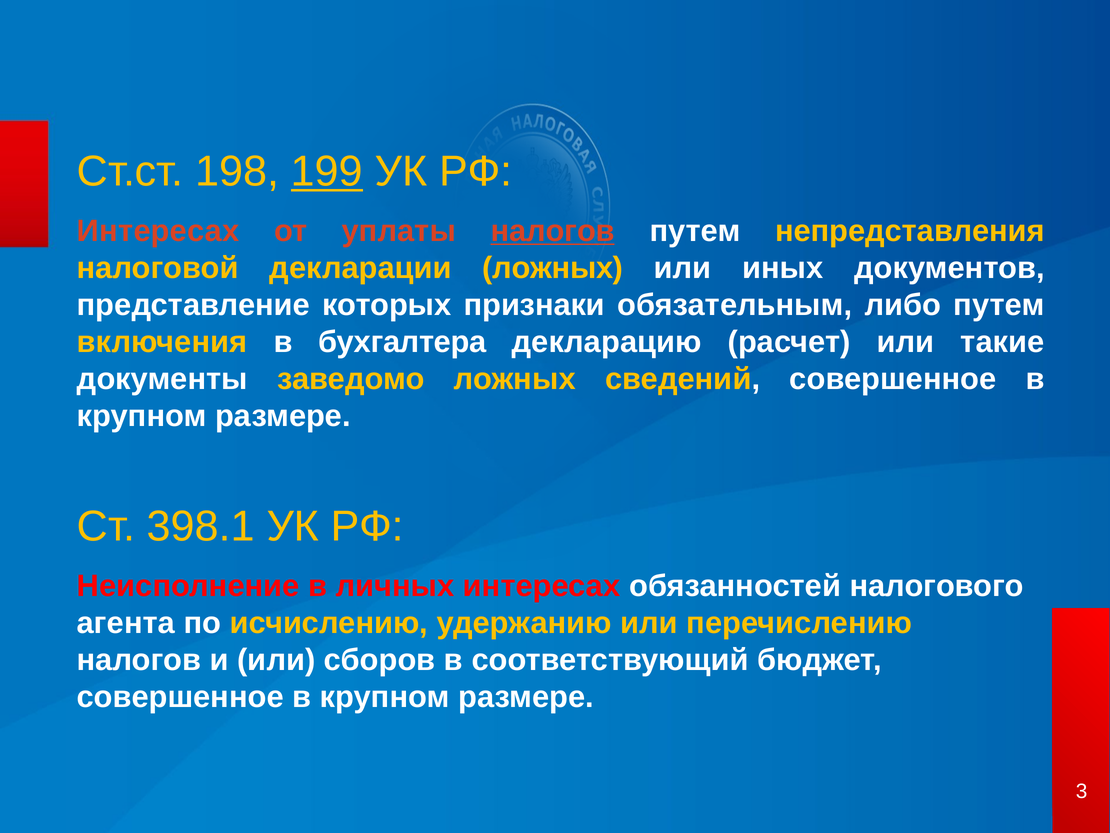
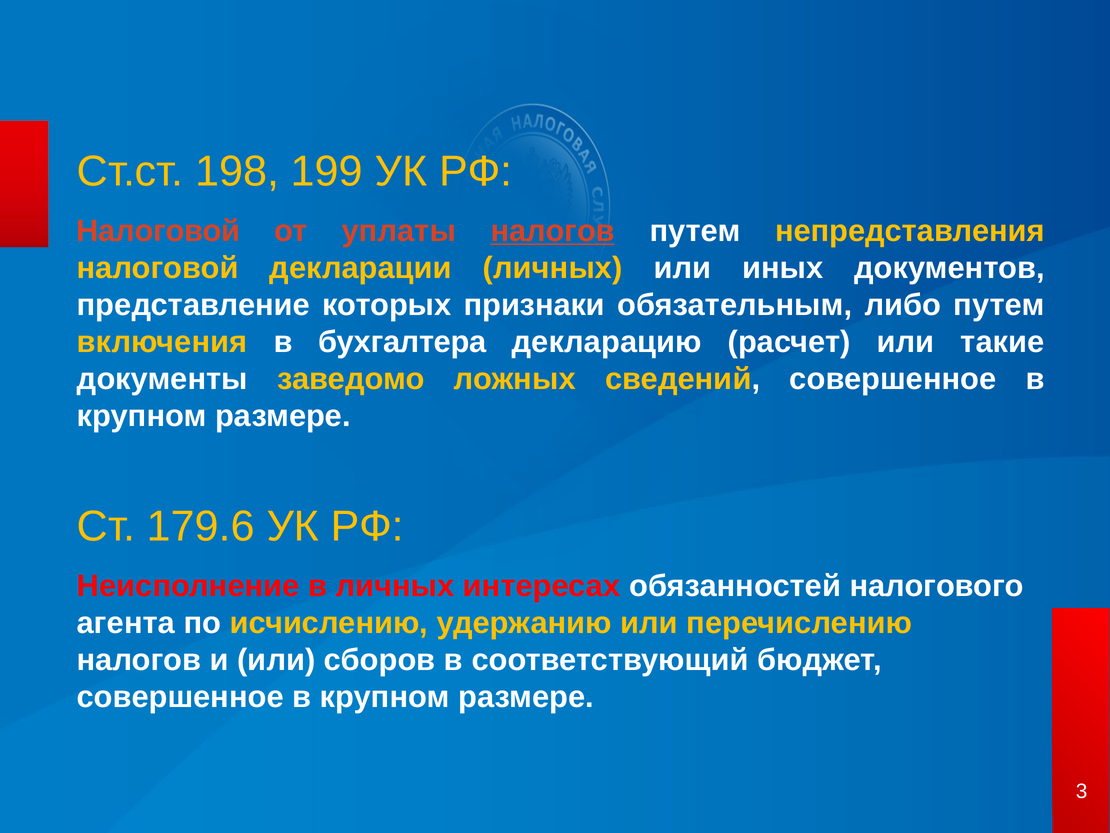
199 underline: present -> none (327, 171)
Интересах: Интересах -> Налоговой (158, 231)
декларации ложных: ложных -> личных (553, 268)
398.1: 398.1 -> 179.6 (201, 526)
